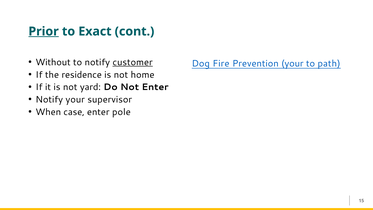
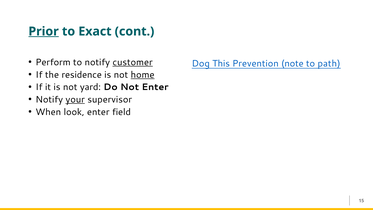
Without: Without -> Perform (53, 62)
Fire: Fire -> This (221, 63)
Prevention your: your -> note (292, 63)
home underline: none -> present (143, 75)
your underline: none -> present (75, 99)
case: case -> look (74, 112)
pole: pole -> field (121, 112)
